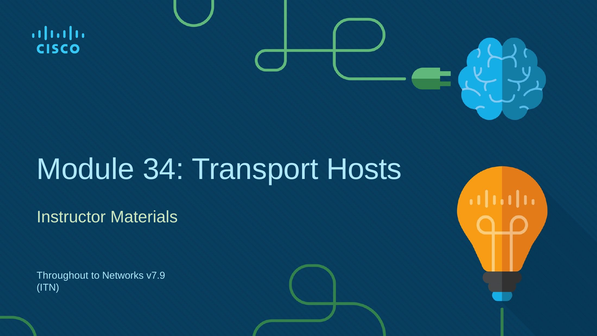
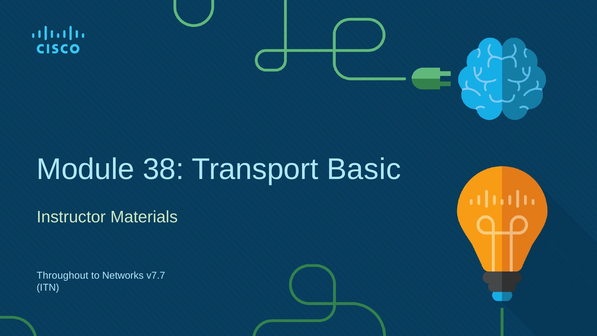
34: 34 -> 38 (163, 169)
Hosts: Hosts -> Basic (364, 169)
v7.9: v7.9 -> v7.7 (156, 275)
